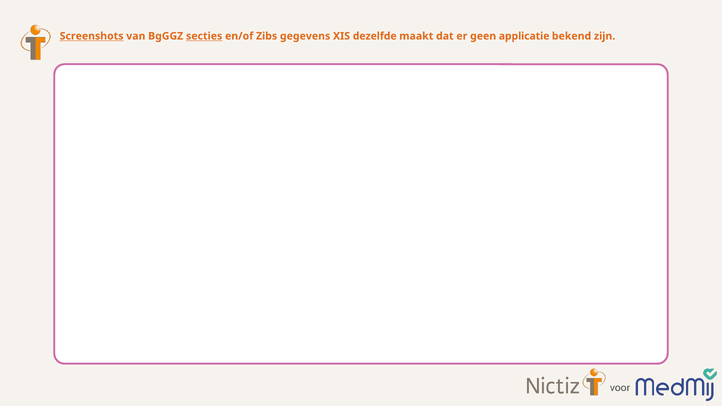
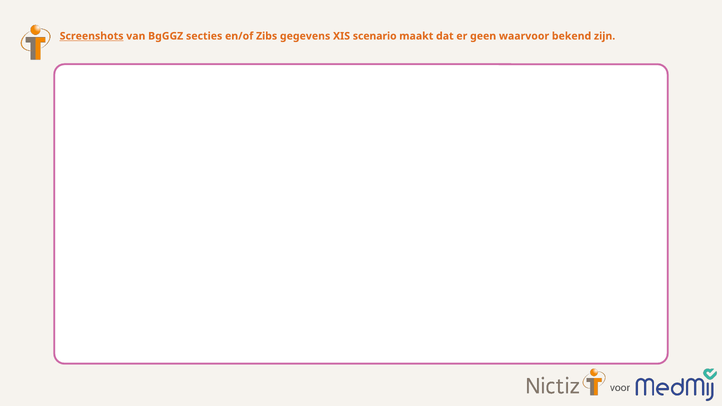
secties underline: present -> none (204, 36)
dezelfde: dezelfde -> scenario (375, 36)
applicatie: applicatie -> waarvoor (524, 36)
